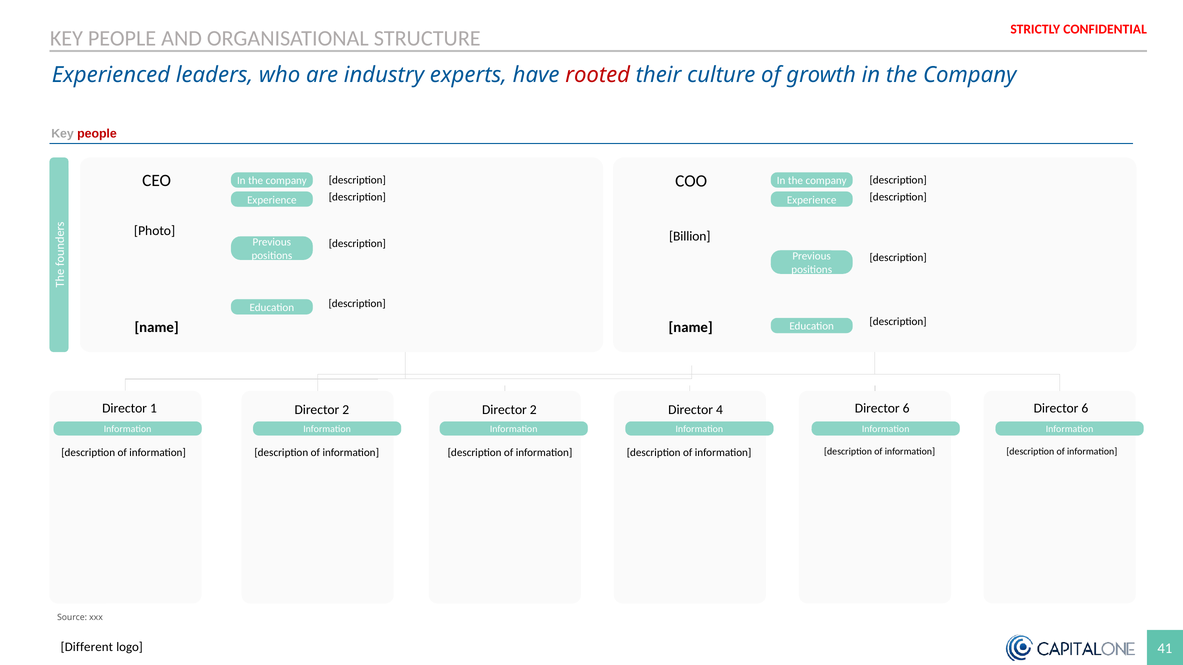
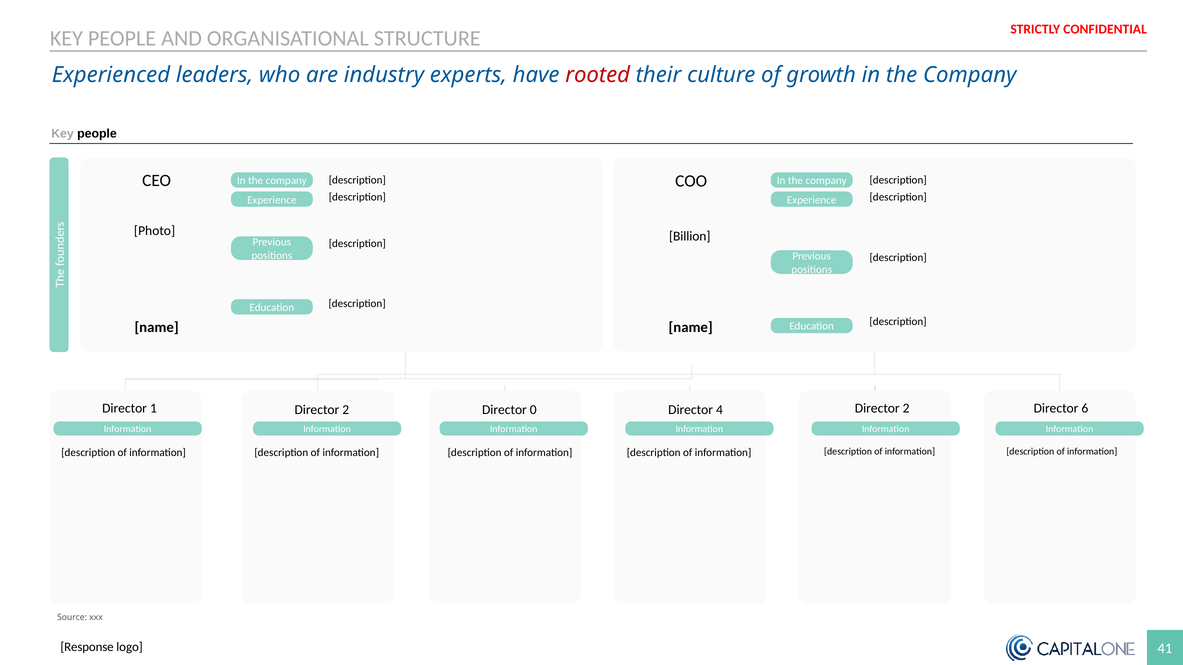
people colour: red -> black (97, 134)
2: 2 -> 0 (533, 410)
6: 6 -> 2 (906, 409)
Different: Different -> Response (87, 647)
